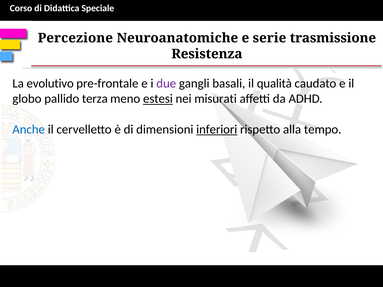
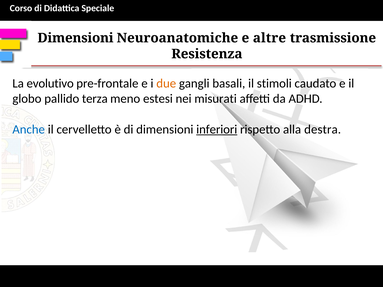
Percezione: Percezione -> Dimensioni (75, 38)
serie: serie -> altre (269, 38)
due colour: purple -> orange (166, 84)
qualità: qualità -> stimoli (274, 84)
estesi underline: present -> none (158, 99)
tempo: tempo -> destra (323, 130)
